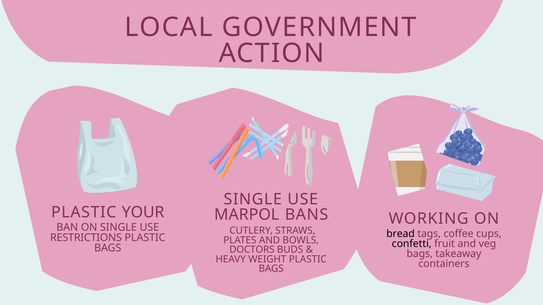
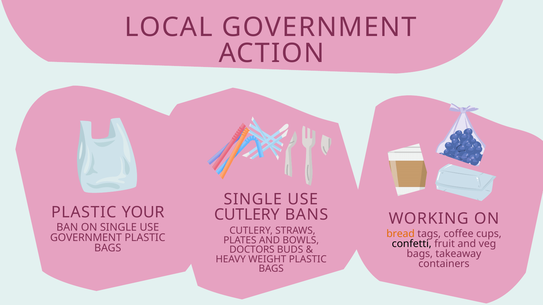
MARPOL: MARPOL -> CUTLERY (247, 215)
bread colour: black -> orange (401, 234)
RESTRICTIONS: RESTRICTIONS -> GOVERNMENT (86, 238)
